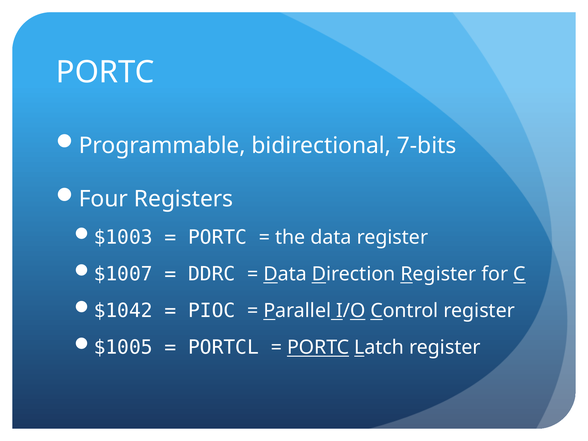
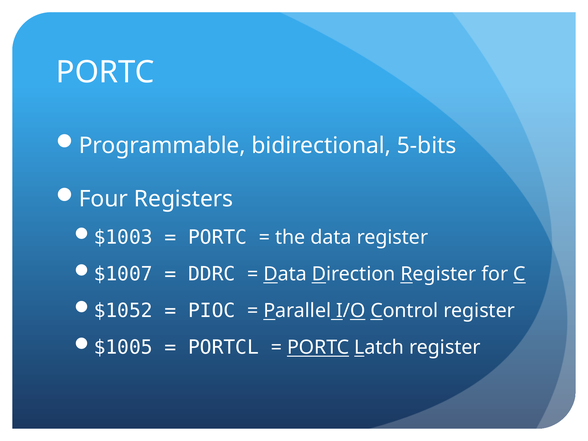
7-bits: 7-bits -> 5-bits (427, 145)
$1042: $1042 -> $1052 (123, 311)
